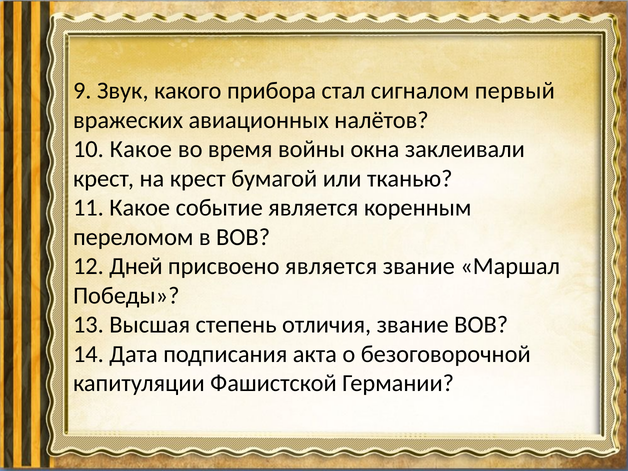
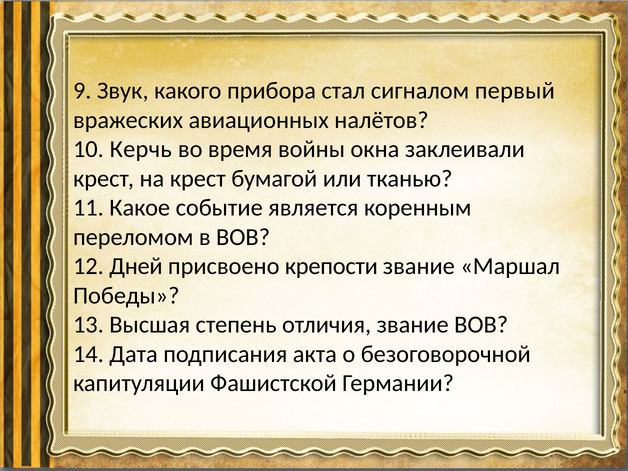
10 Какое: Какое -> Керчь (141, 149)
присвоено является: является -> крепости (331, 266)
